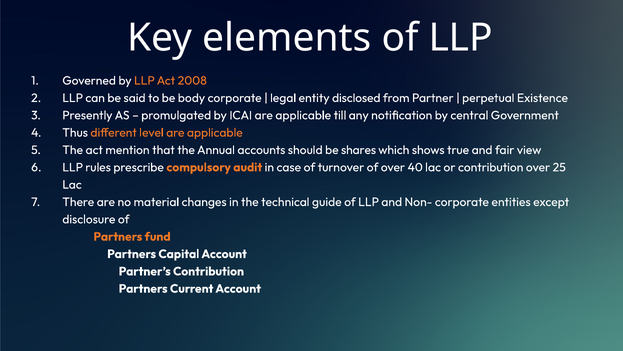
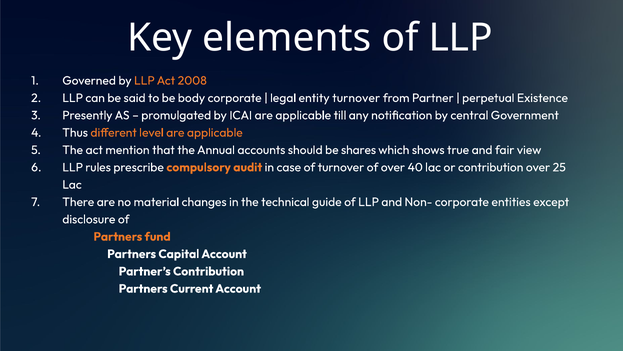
entity disclosed: disclosed -> turnover (356, 98)
